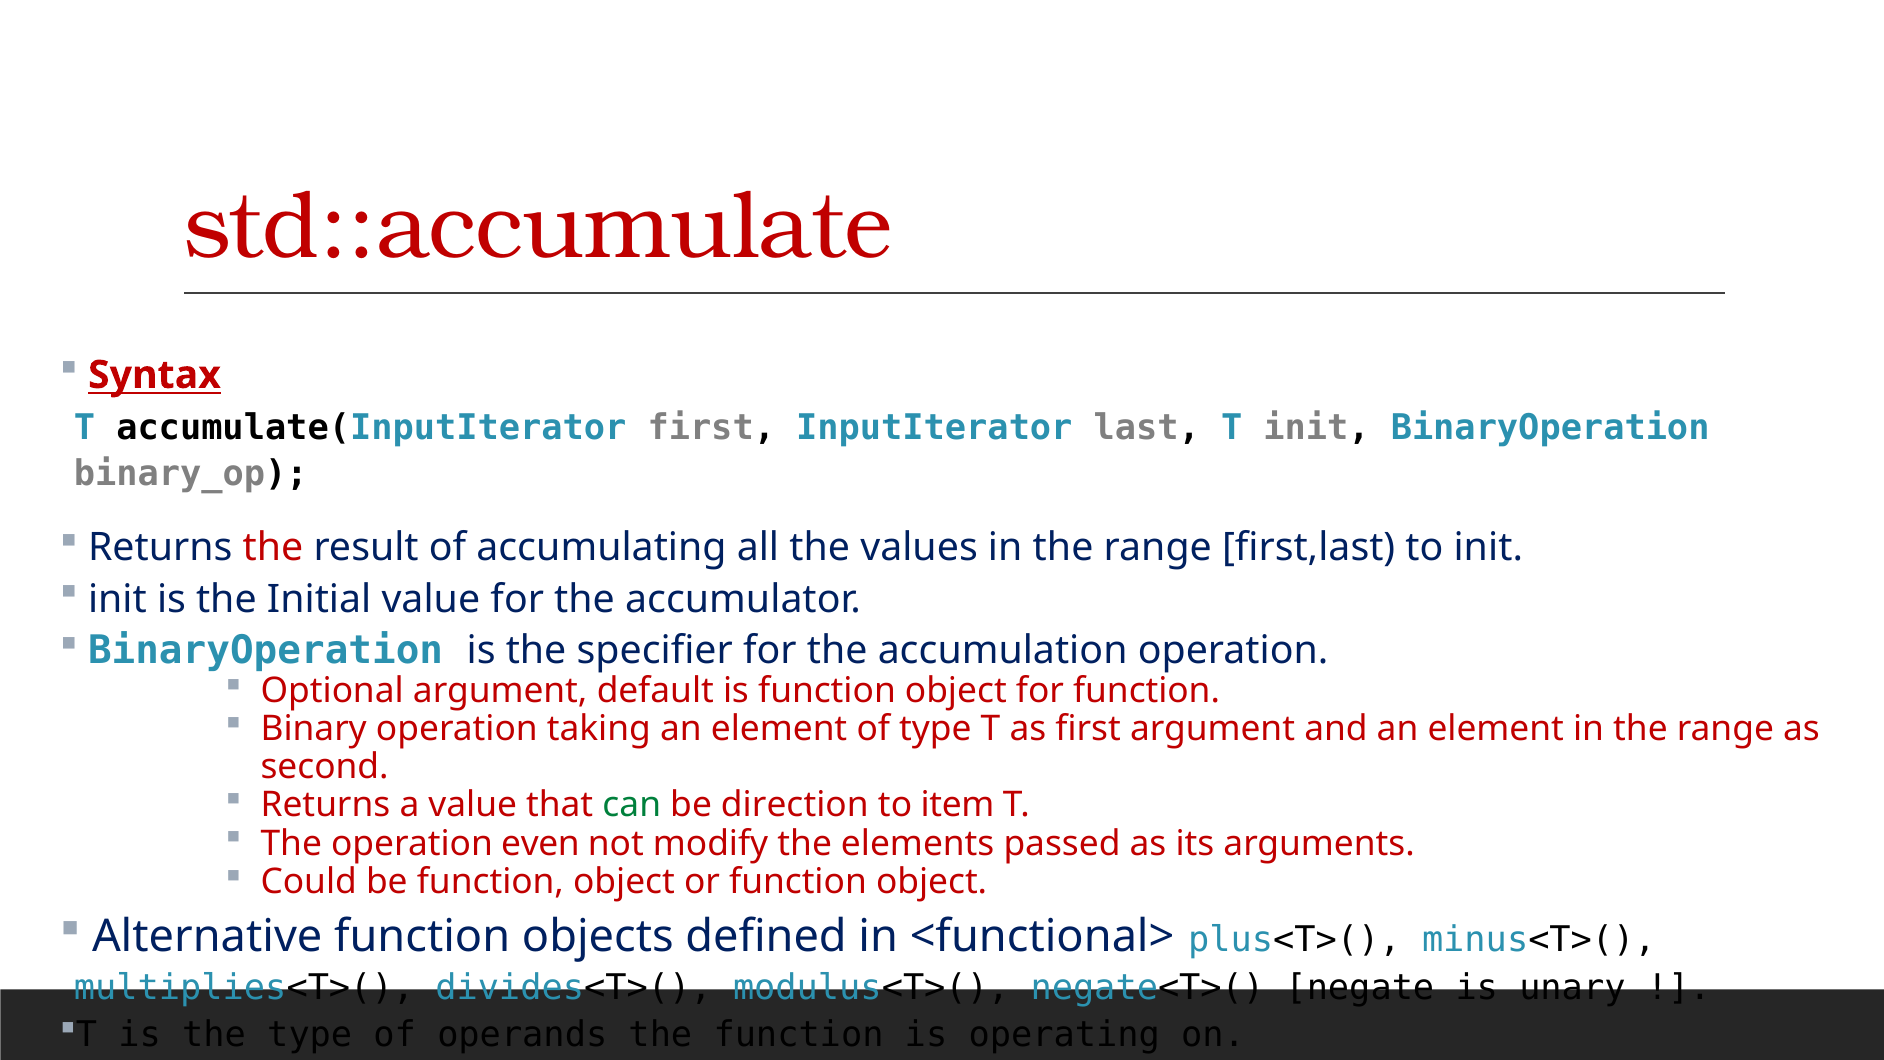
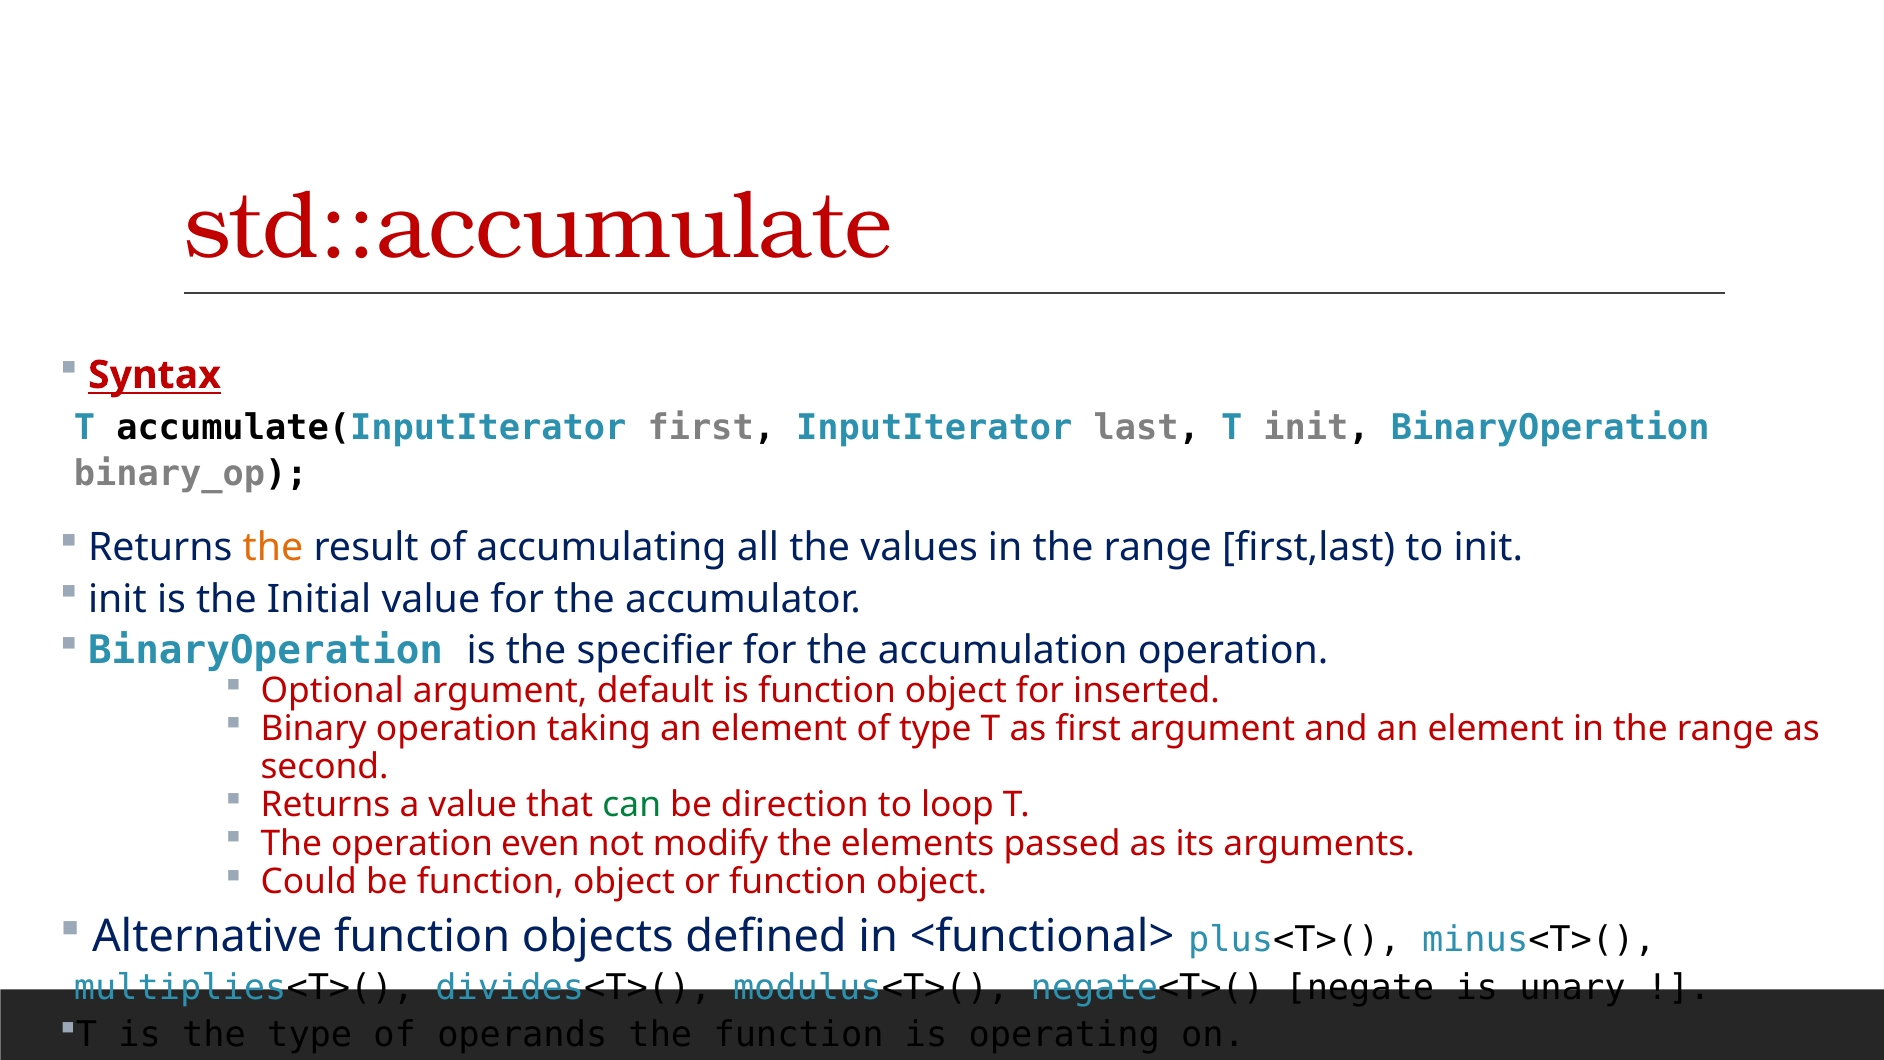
the colour: red -> orange (273, 547)
for function: function -> inserted (1146, 691)
item: item -> loop (958, 805)
